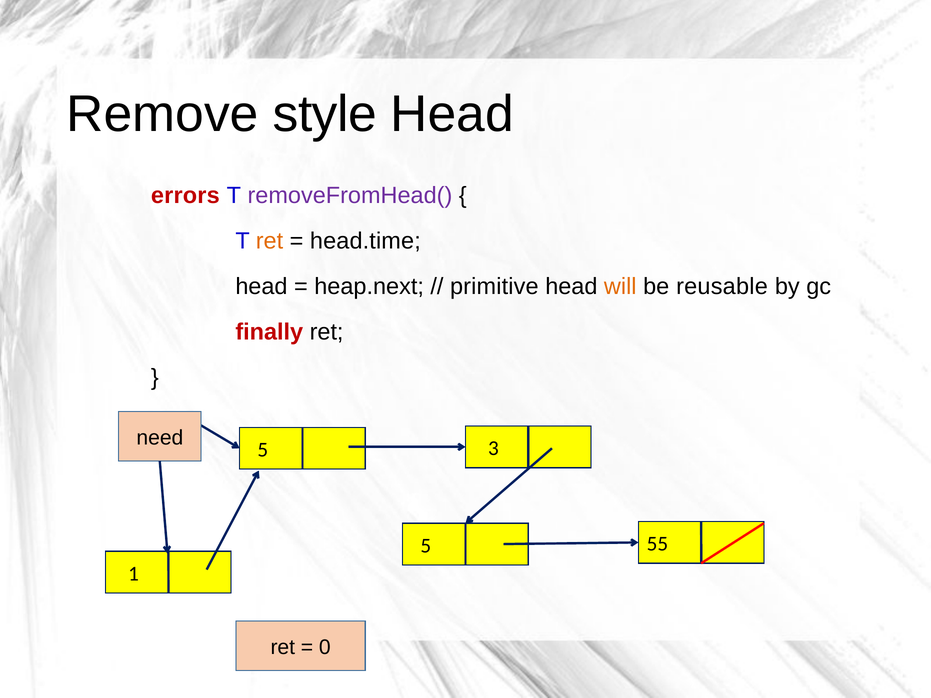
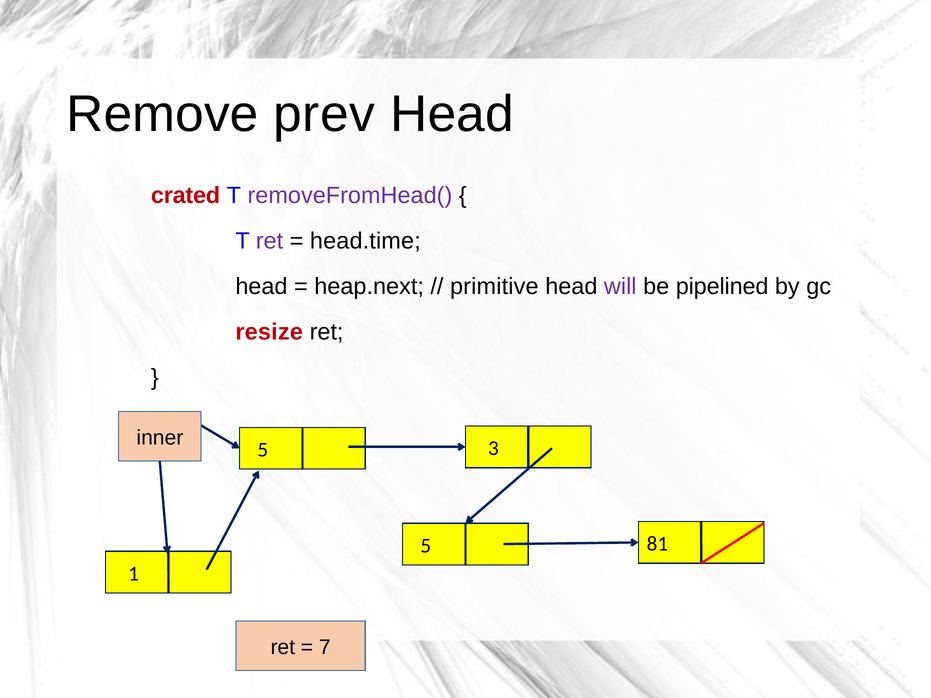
style: style -> prev (324, 114)
errors: errors -> crated (186, 196)
ret colour: orange -> purple (269, 241)
will colour: orange -> purple (620, 287)
reusable: reusable -> pipelined (722, 287)
finally: finally -> resize (269, 332)
need: need -> inner (160, 438)
55: 55 -> 81 (657, 544)
0: 0 -> 7 (325, 648)
